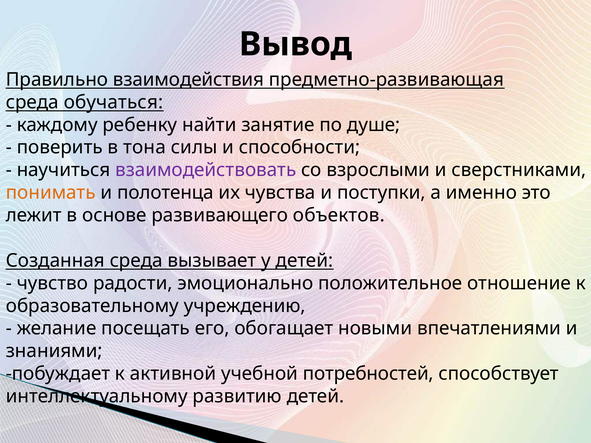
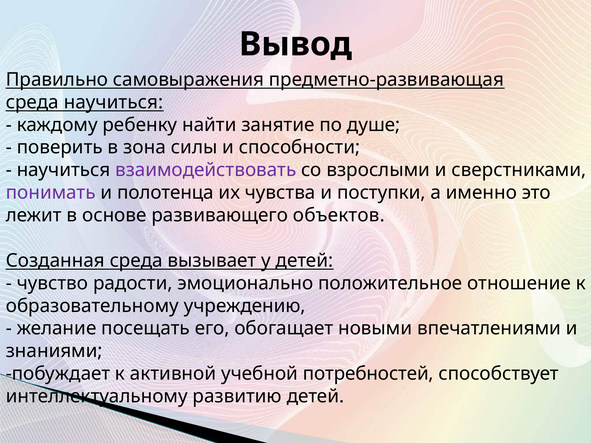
взаимодействия: взаимодействия -> самовыражения (188, 80)
среда обучаться: обучаться -> научиться (114, 102)
тона: тона -> зона (145, 148)
понимать colour: orange -> purple (51, 193)
